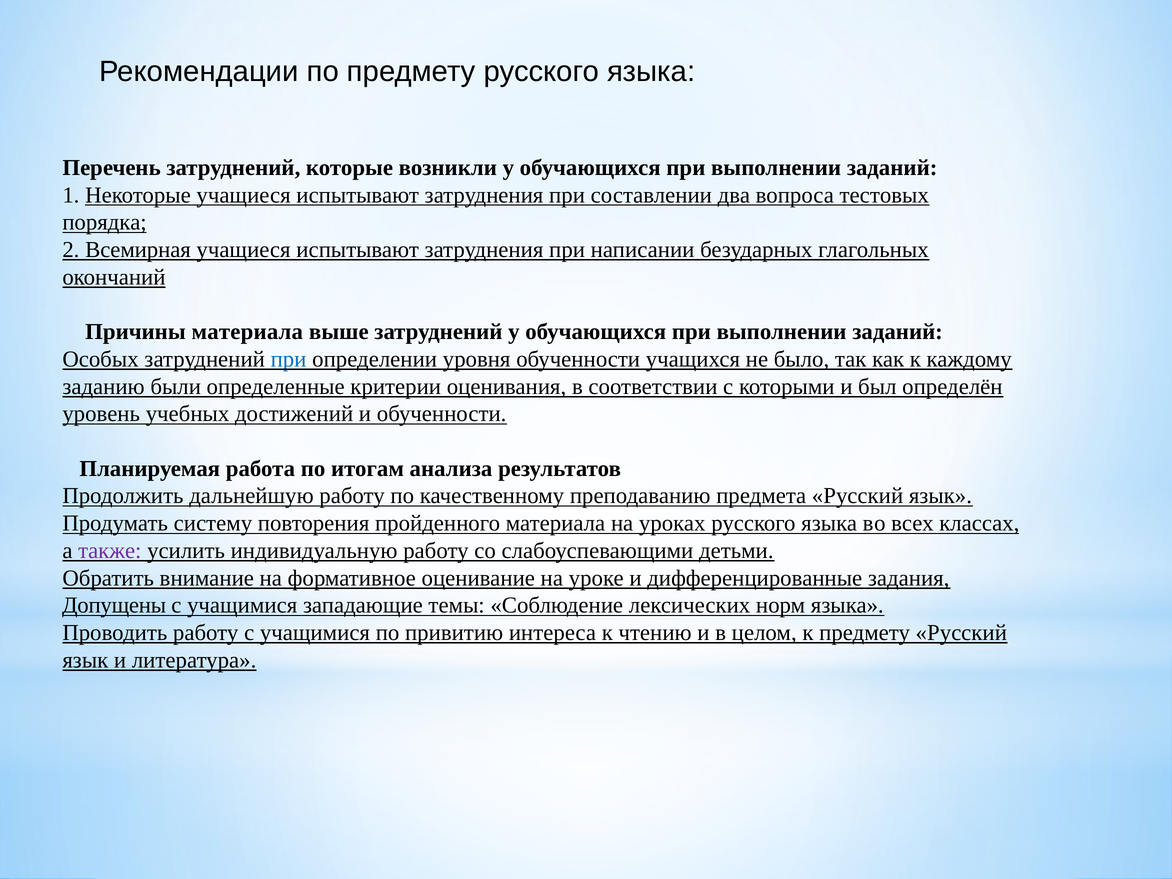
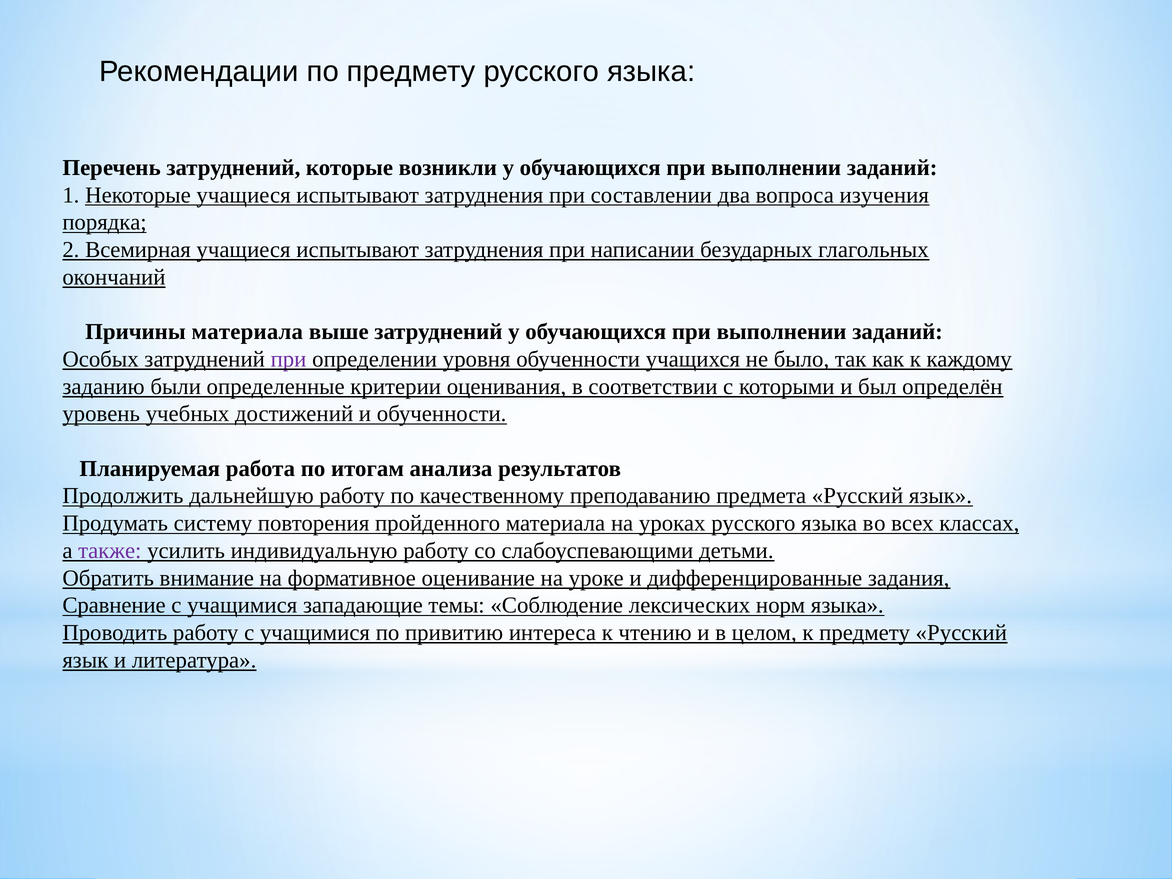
тестовых: тестовых -> изучения (884, 195)
при colour: blue -> purple (289, 359)
Допущены: Допущены -> Сравнение (114, 605)
